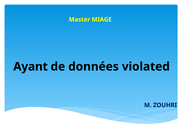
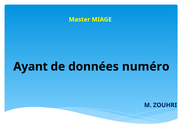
violated: violated -> numéro (146, 66)
